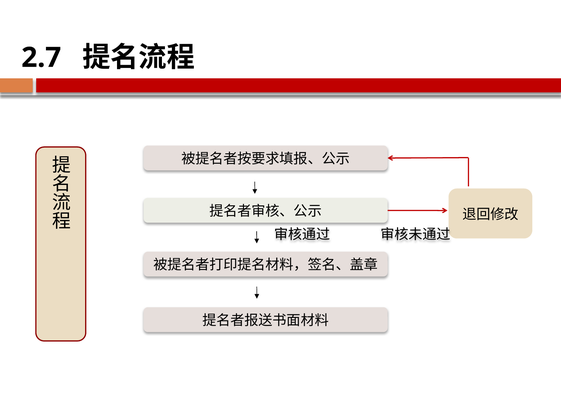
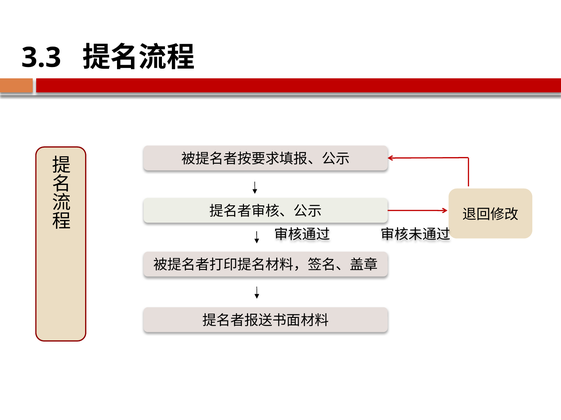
2.7: 2.7 -> 3.3 (41, 58)
